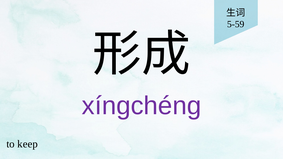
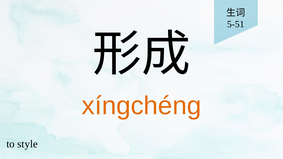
5-59: 5-59 -> 5-51 (236, 24)
xíngchéng colour: purple -> orange (141, 106)
keep: keep -> style (28, 144)
